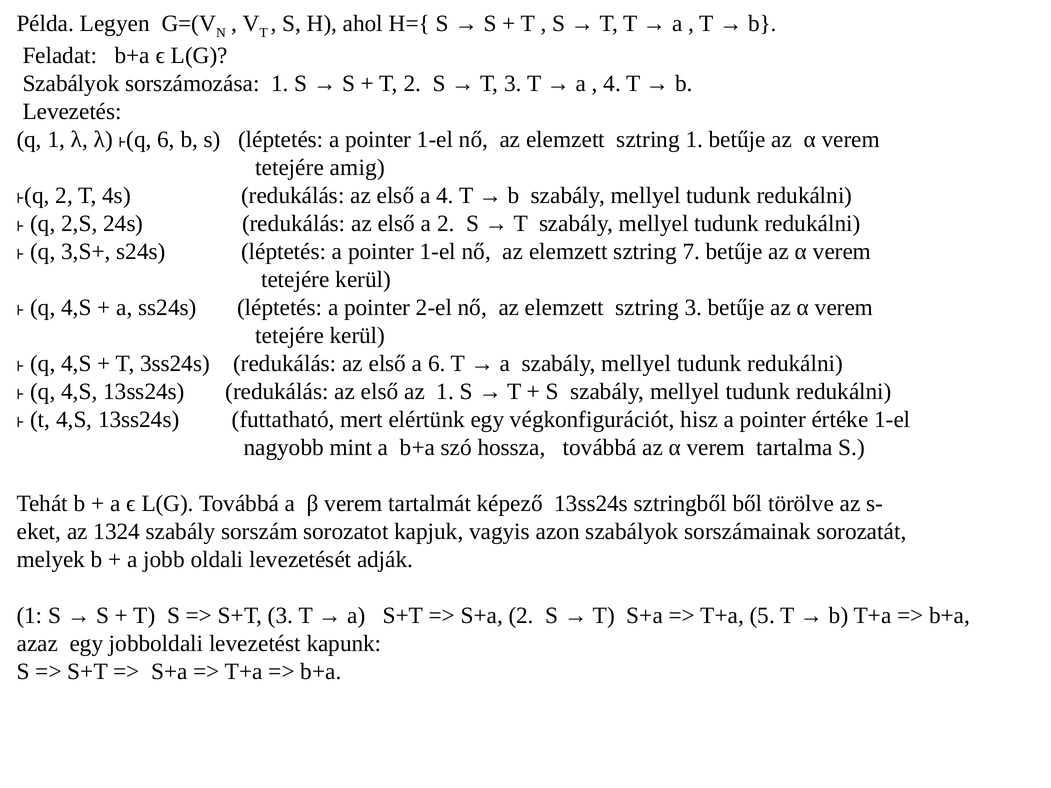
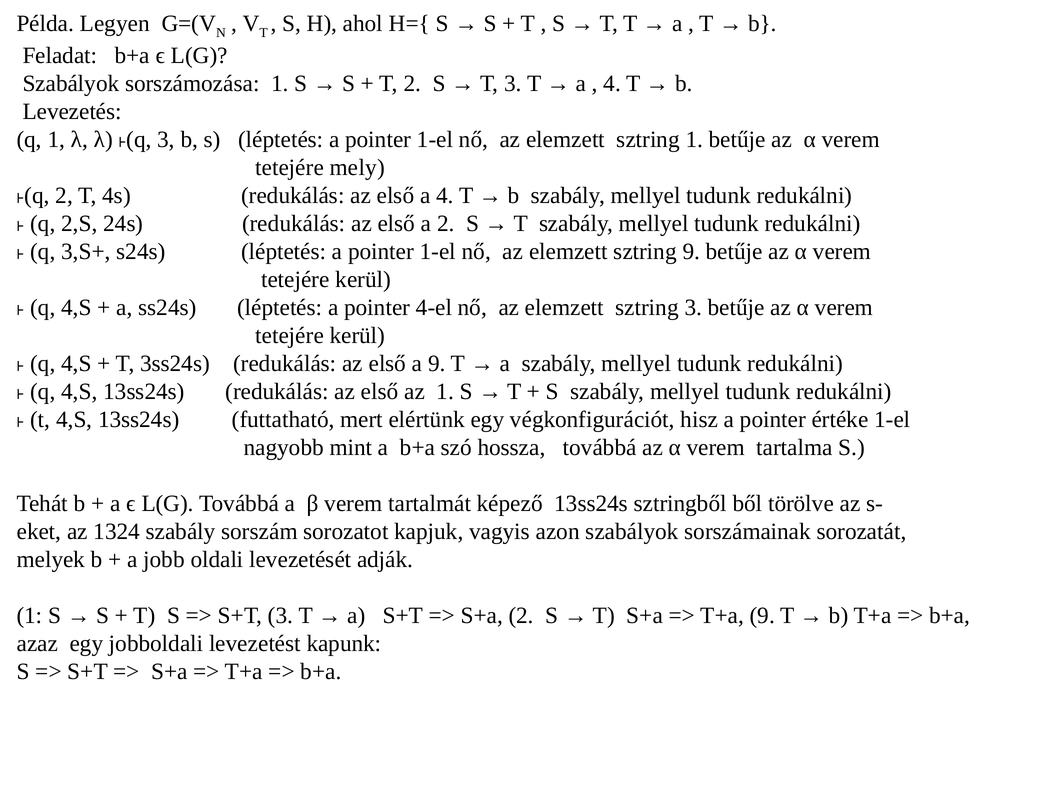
˫(q 6: 6 -> 3 (166, 140)
amig: amig -> mely (357, 168)
sztring 7: 7 -> 9 (691, 252)
2-el: 2-el -> 4-el (434, 308)
a 6: 6 -> 9 (437, 364)
T+a 5: 5 -> 9 (762, 616)
